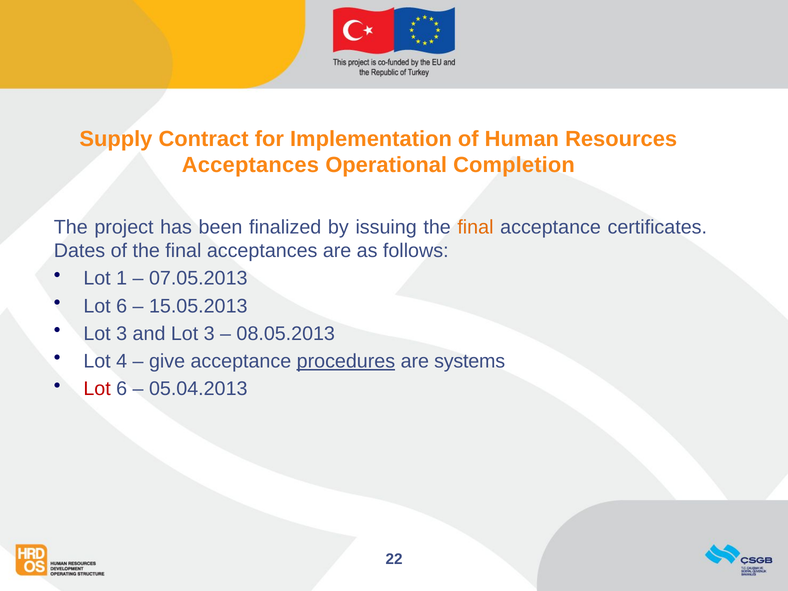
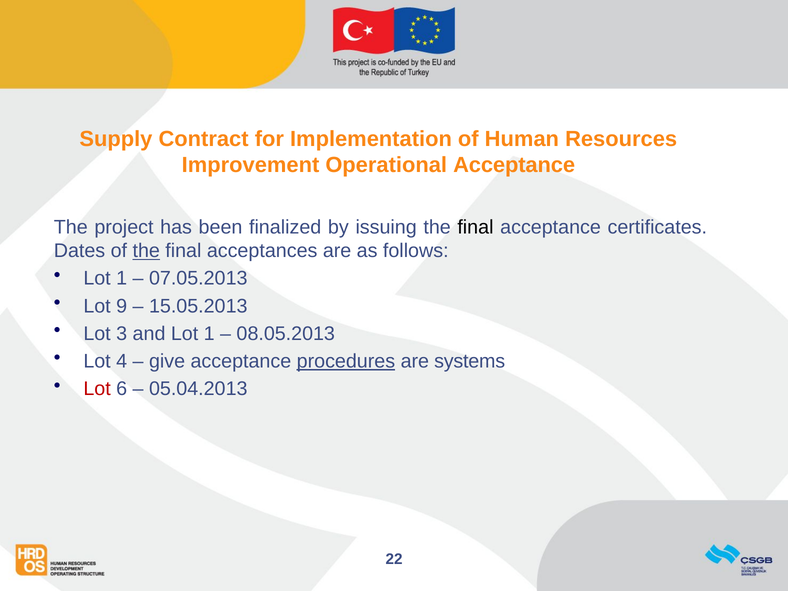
Acceptances: Acceptances -> Improvement (251, 165)
Operational Completion: Completion -> Acceptance (514, 165)
final colour: orange -> black (475, 227)
the underline: none -> present (146, 251)
6: 6 -> 9 (122, 306)
and Lot 3: 3 -> 1 (209, 334)
